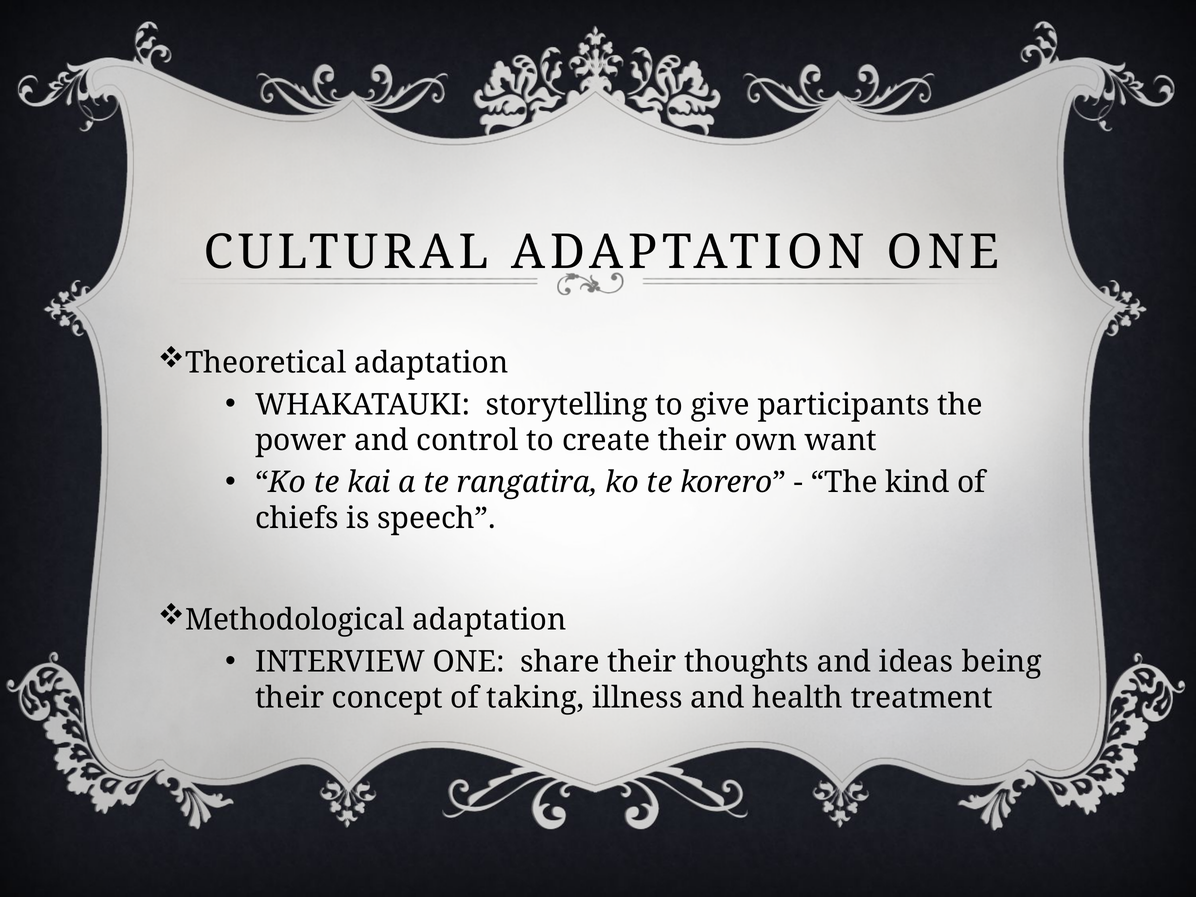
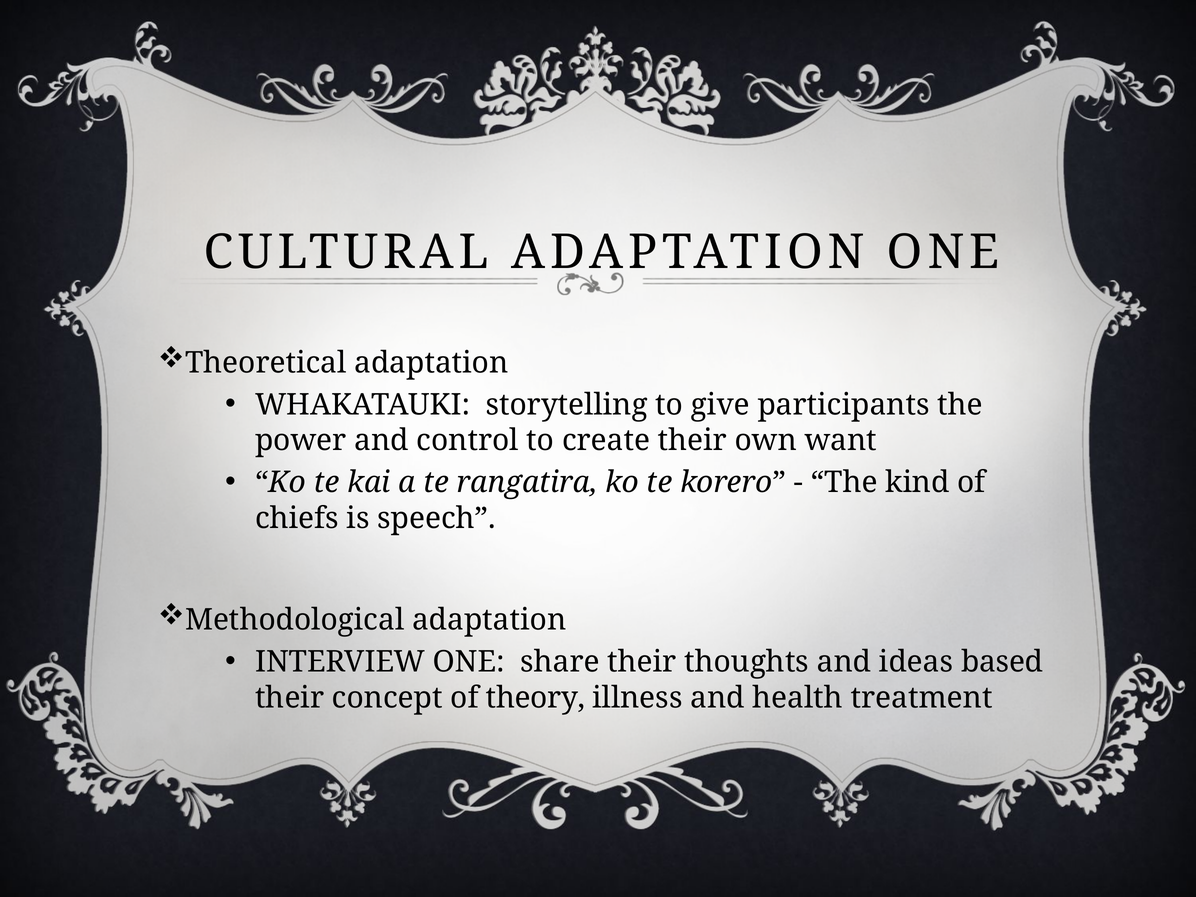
being: being -> based (1002, 662)
taking: taking -> theory (536, 698)
